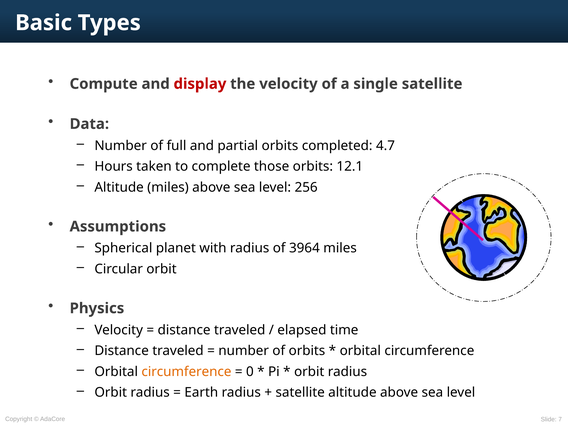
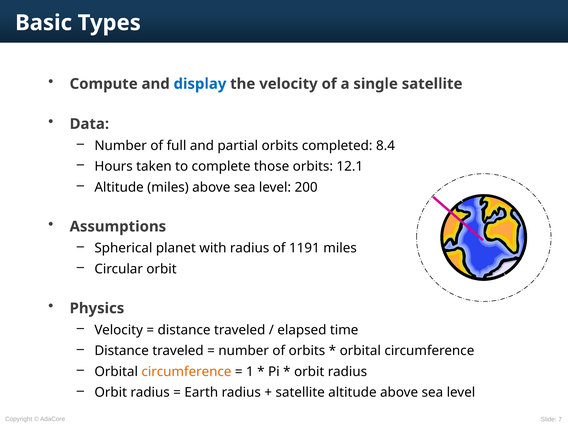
display colour: red -> blue (200, 84)
4.7: 4.7 -> 8.4 (385, 146)
256: 256 -> 200 (306, 187)
3964: 3964 -> 1191 (304, 248)
0: 0 -> 1 (250, 372)
